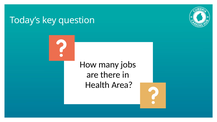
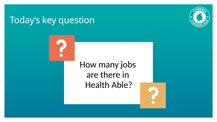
Area: Area -> Able (122, 85)
